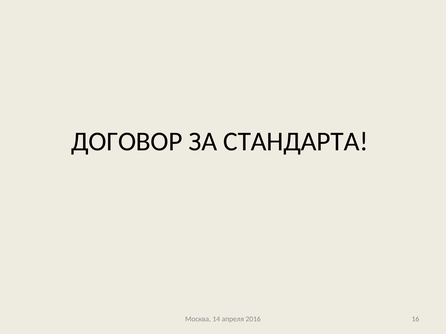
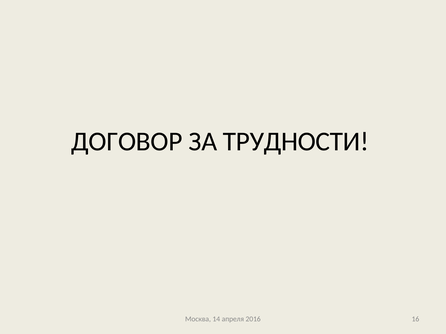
СТАНДАРТА: СТАНДАРТА -> ТРУДНОСТИ (296, 142)
